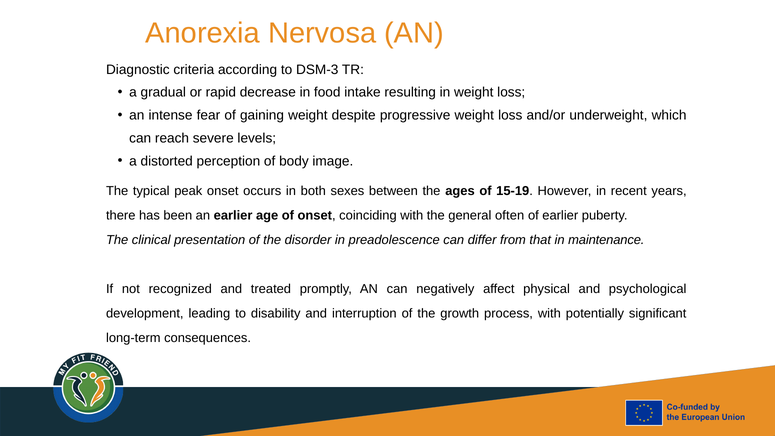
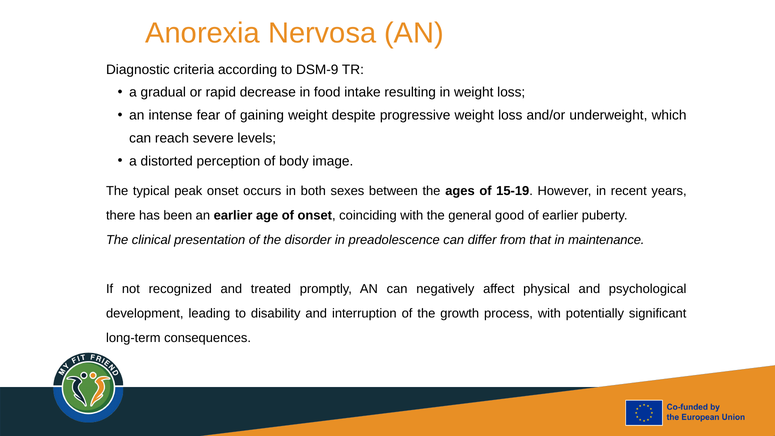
DSM-3: DSM-3 -> DSM-9 (317, 70)
often: often -> good (510, 216)
